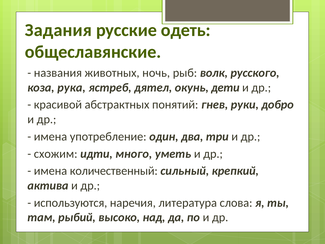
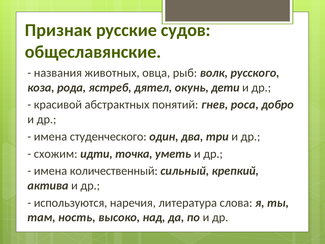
Задания: Задания -> Признак (58, 30)
одеть: одеть -> судов (186, 30)
ночь: ночь -> овца (156, 73)
рука: рука -> рода (72, 87)
руки: руки -> роса (245, 105)
употребление: употребление -> студенческого (108, 136)
много: много -> точка (134, 154)
рыбий: рыбий -> ность (77, 217)
